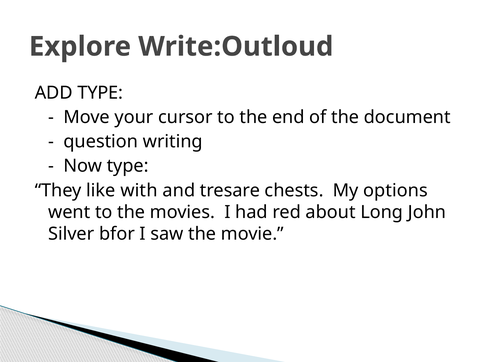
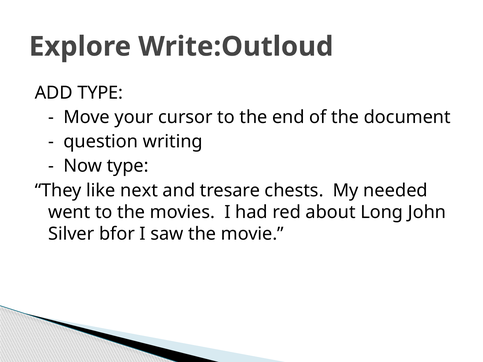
with: with -> next (139, 191)
options: options -> needed (396, 191)
